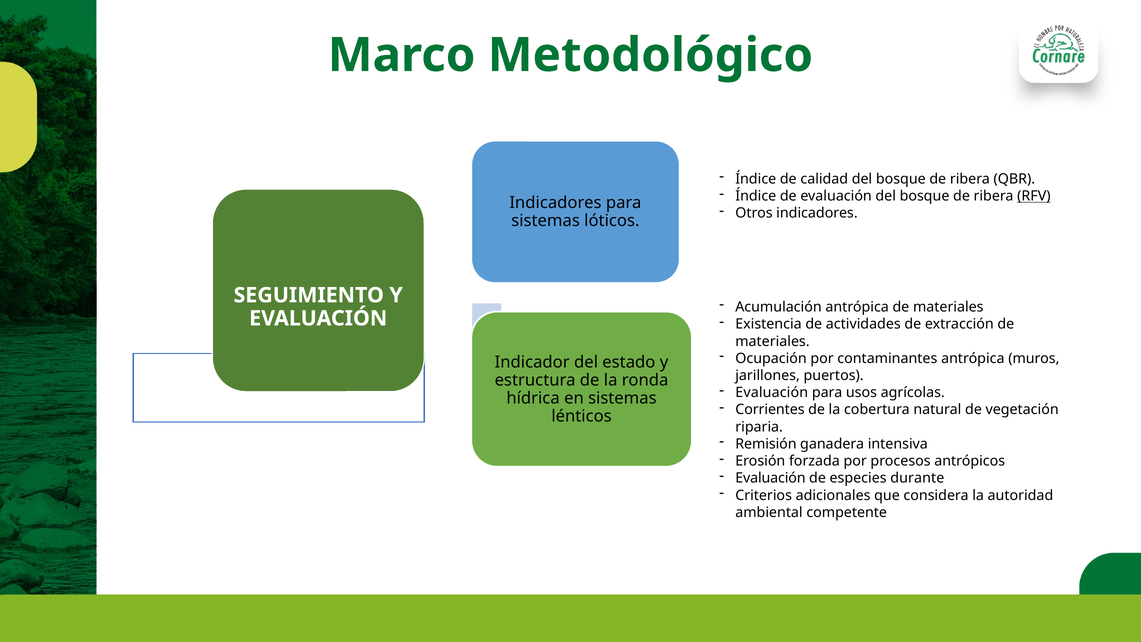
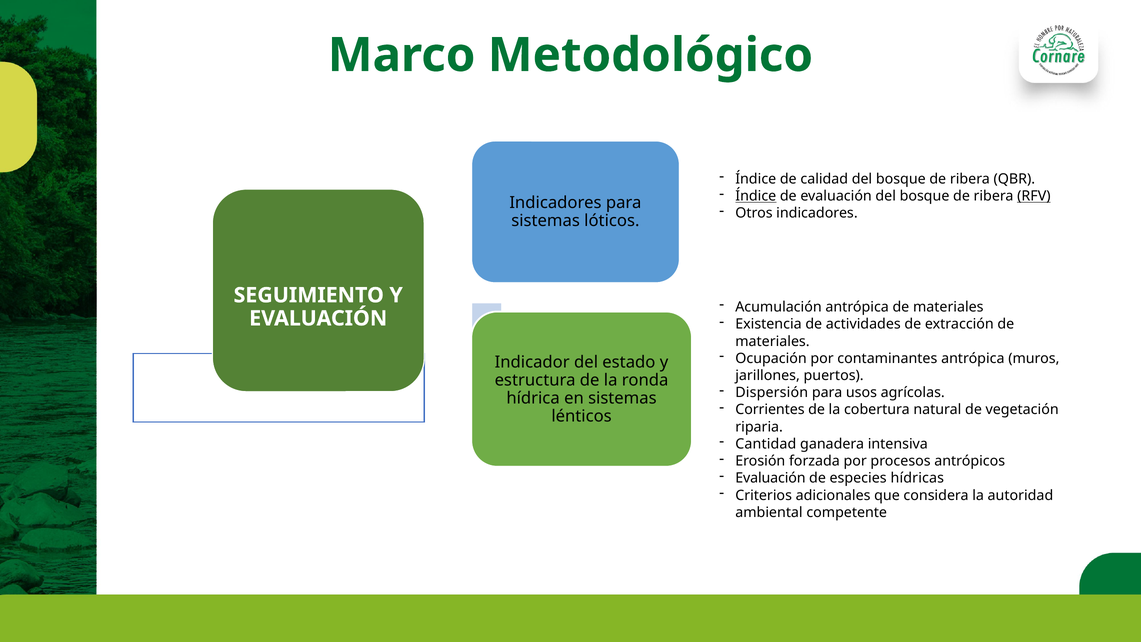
Índice underline: none -> present (756, 196)
Evaluación: Evaluación -> Dispersión (772, 393)
Remisión: Remisión -> Cantidad (766, 444)
durante: durante -> hídricas (917, 478)
